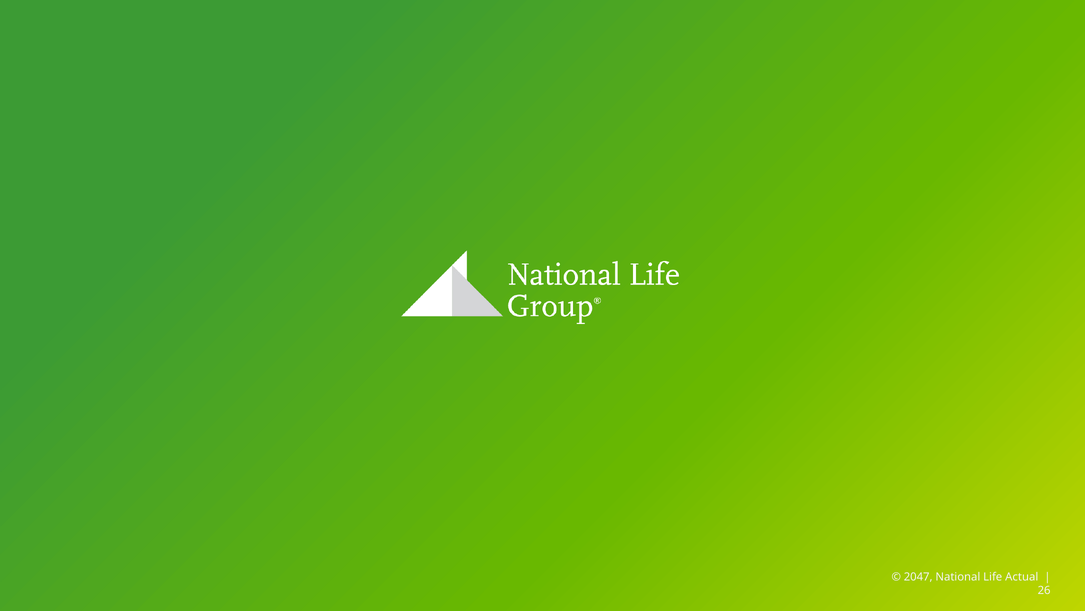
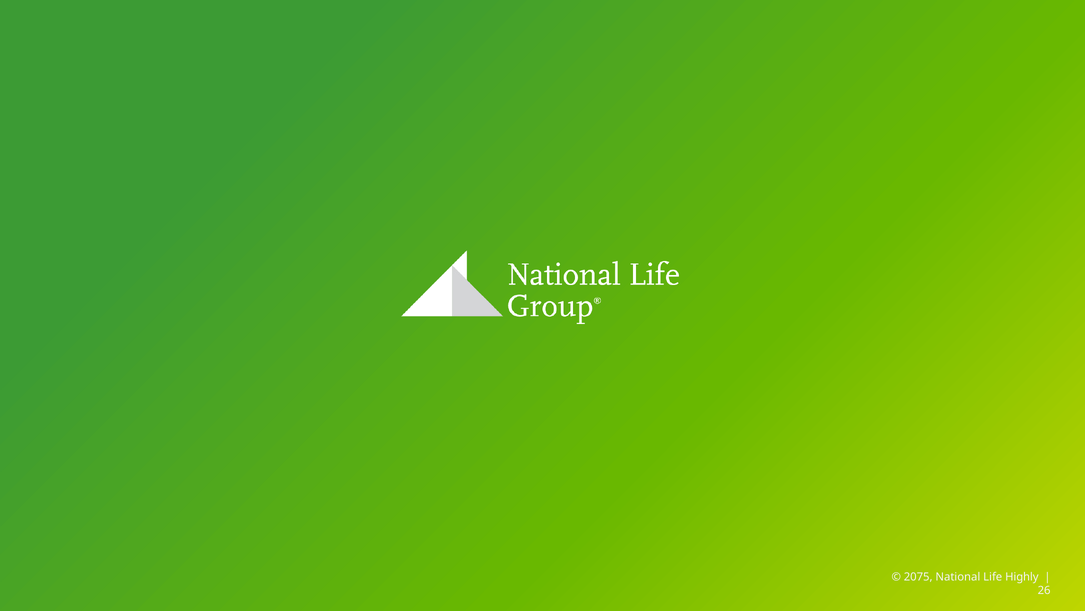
2047: 2047 -> 2075 (918, 576)
Actual: Actual -> Highly (1022, 576)
